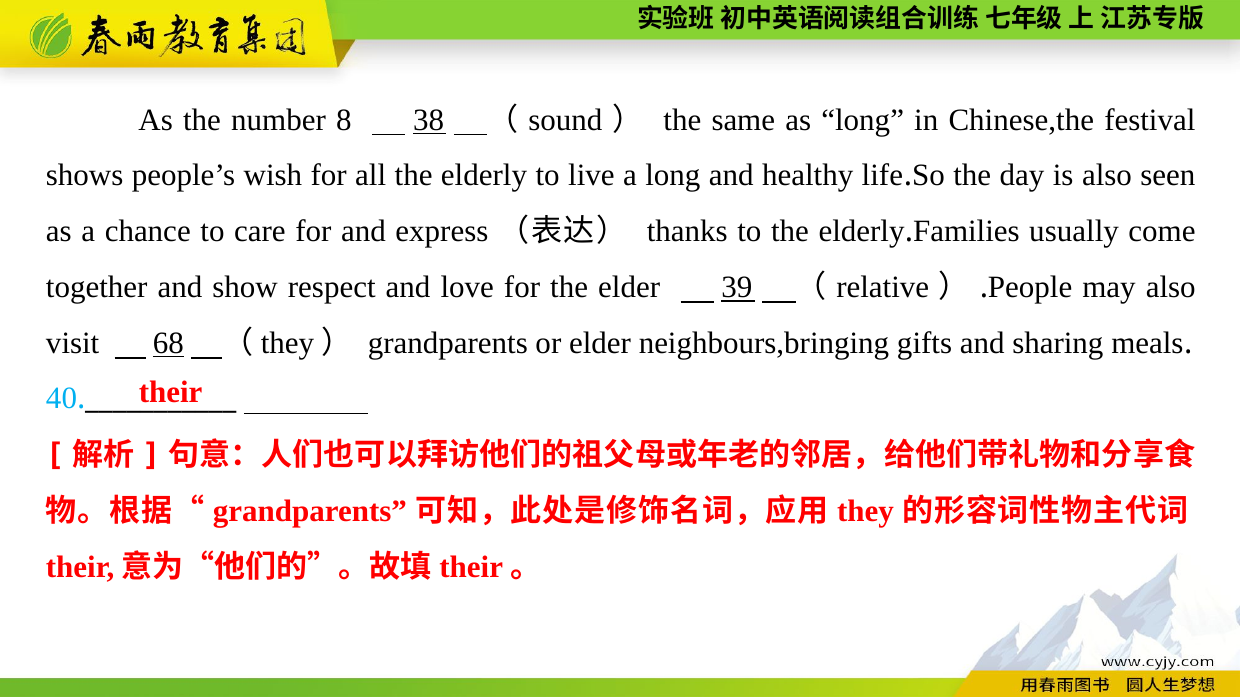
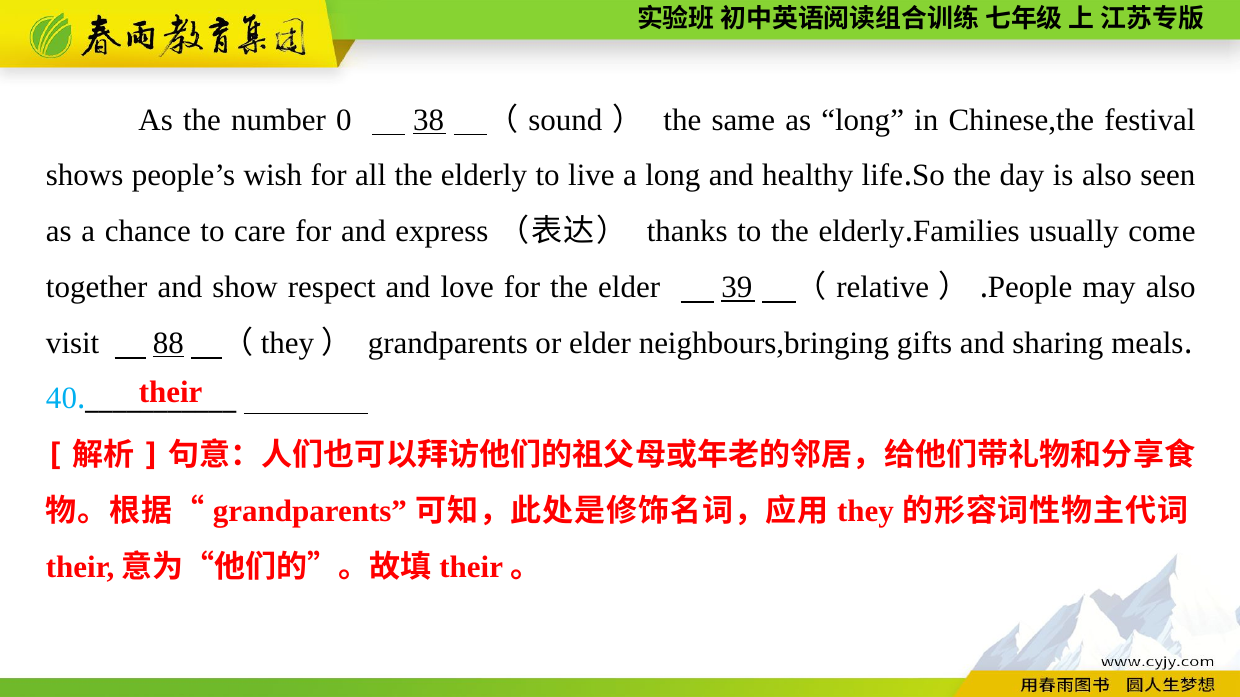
8: 8 -> 0 (344, 120)
68: 68 -> 88 (168, 343)
